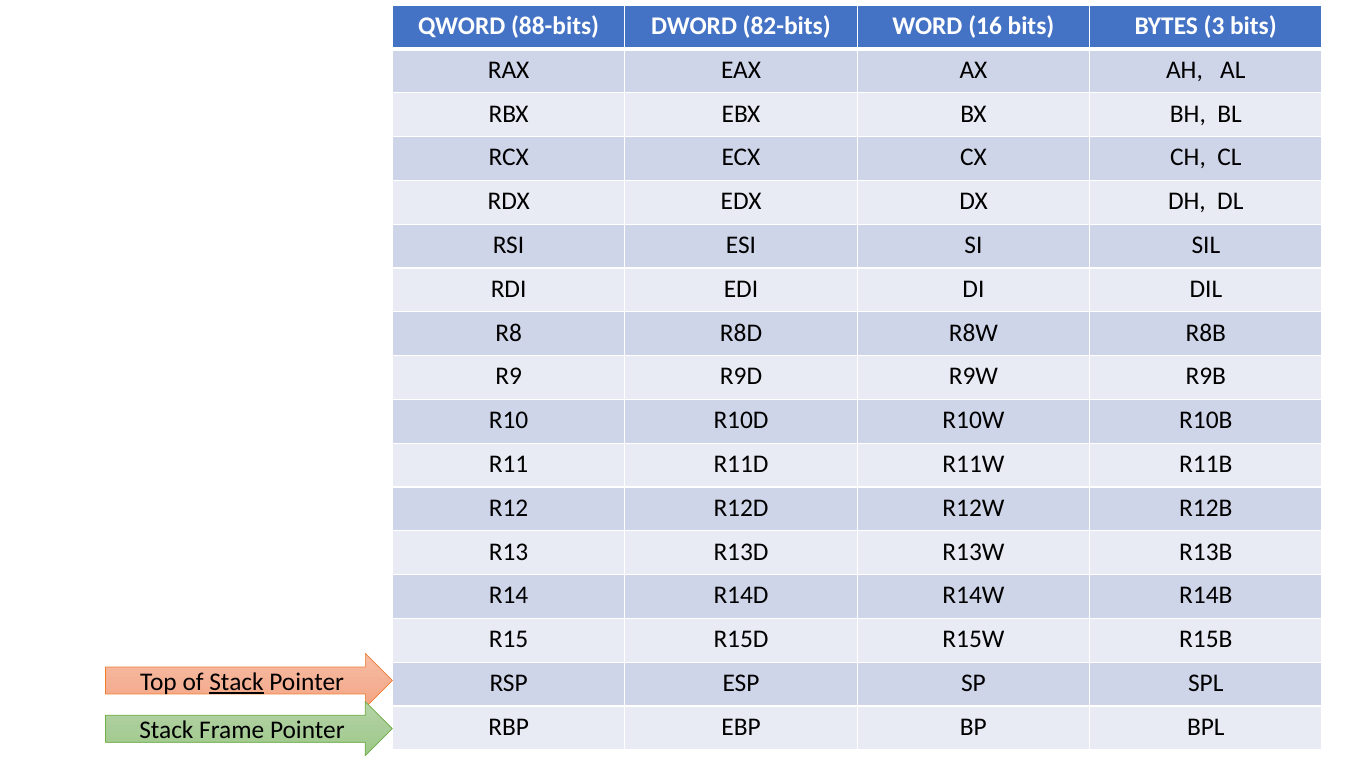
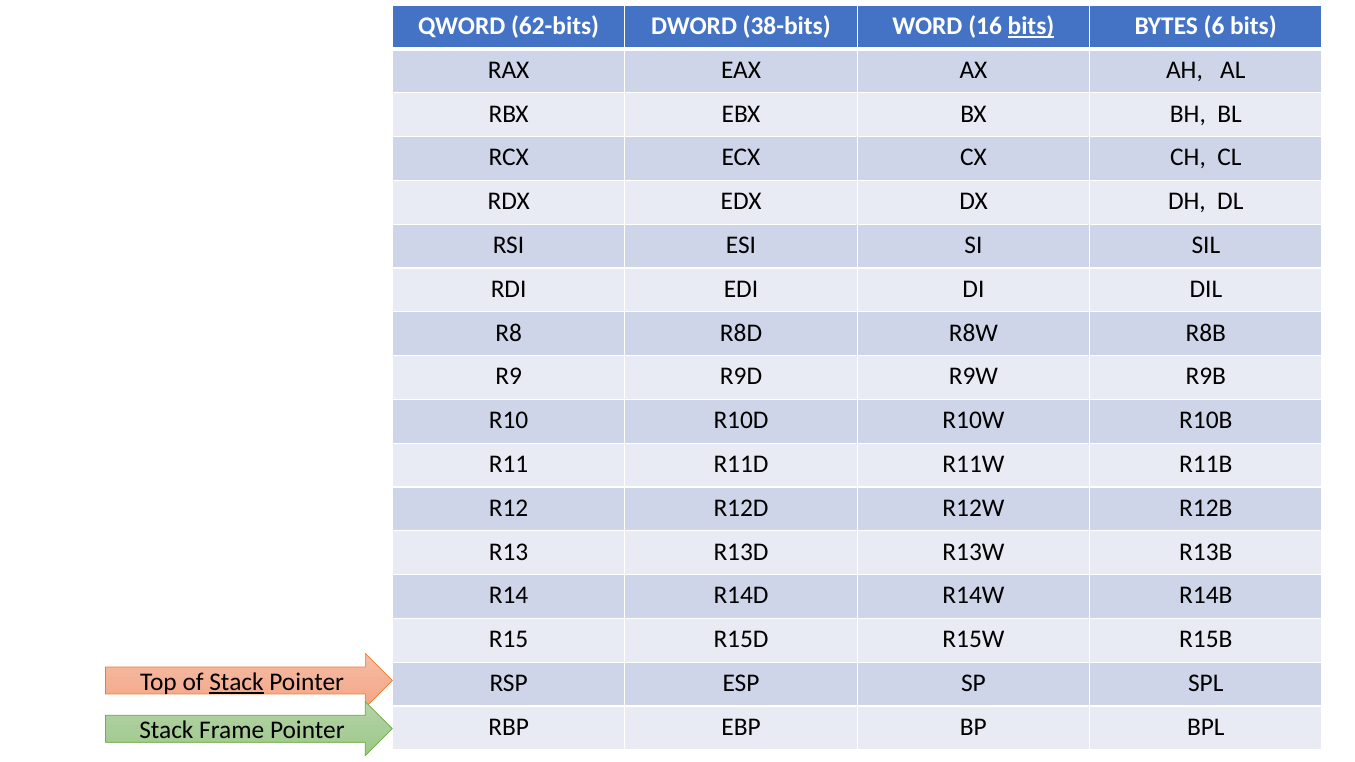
88-bits: 88-bits -> 62-bits (555, 26)
82-bits: 82-bits -> 38-bits (787, 26)
bits underline: none -> present (1031, 26)
3: 3 -> 6 (1214, 26)
